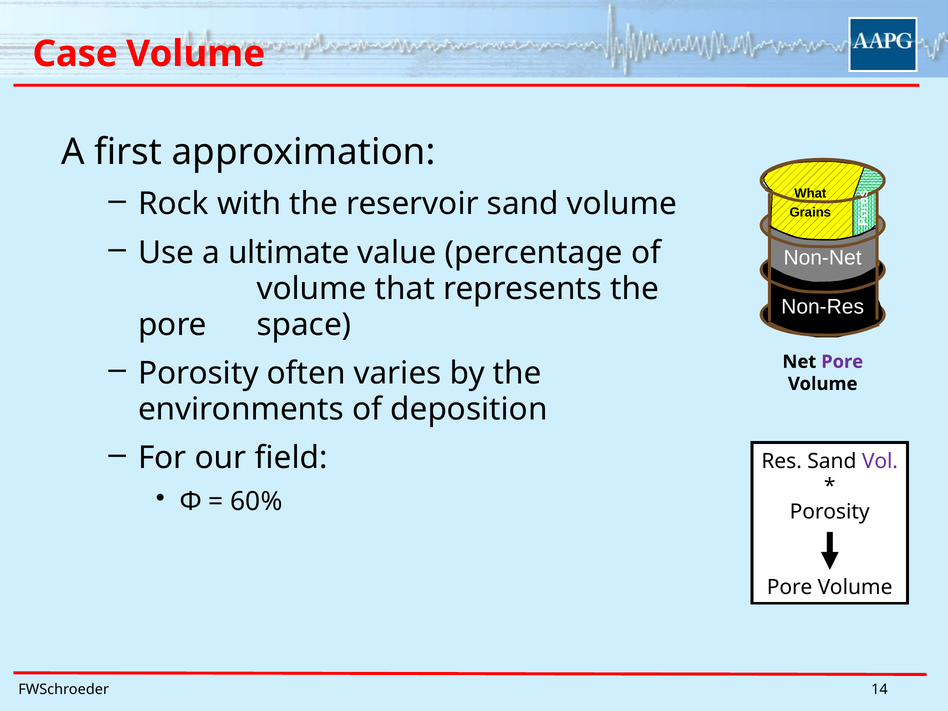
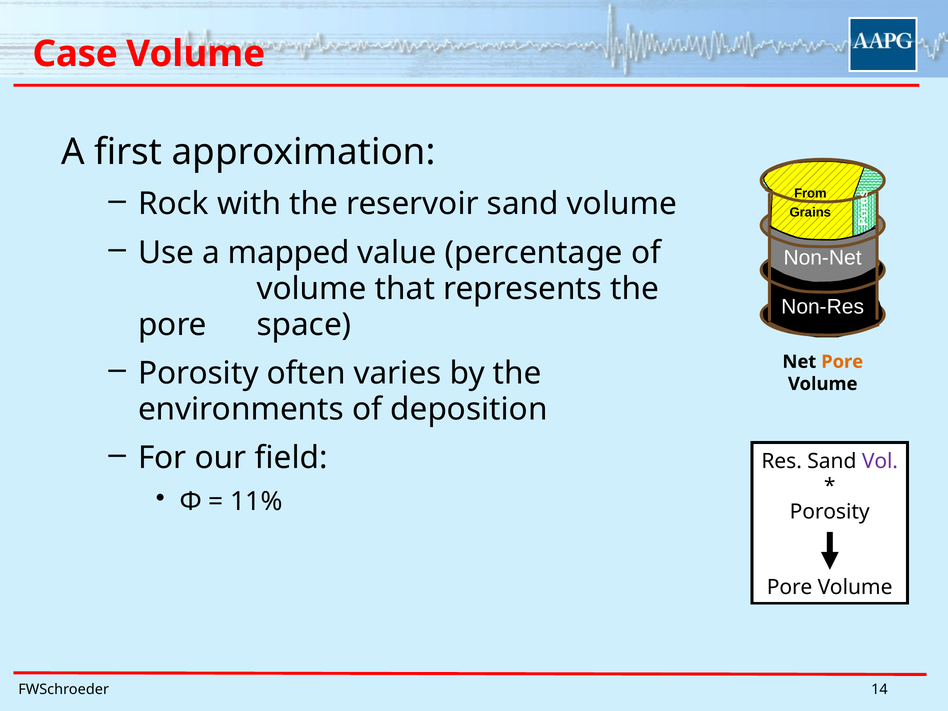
What: What -> From (810, 193)
ultimate: ultimate -> mapped (289, 253)
Pore colour: purple -> orange (842, 362)
60%: 60% -> 11% (256, 501)
